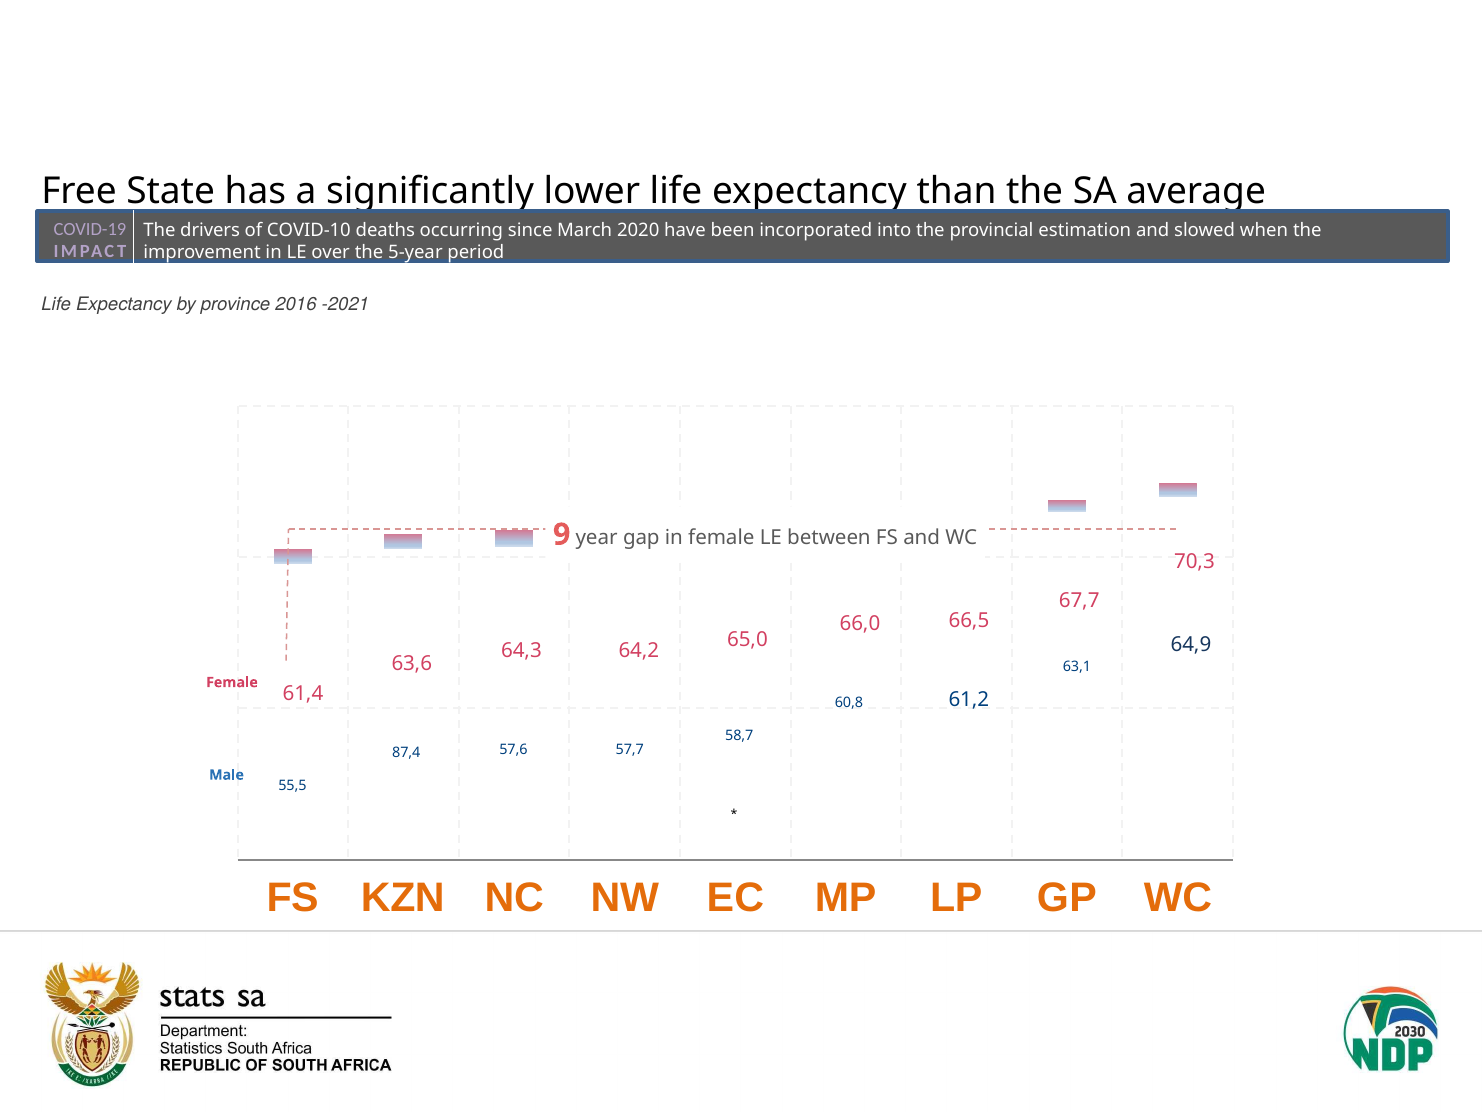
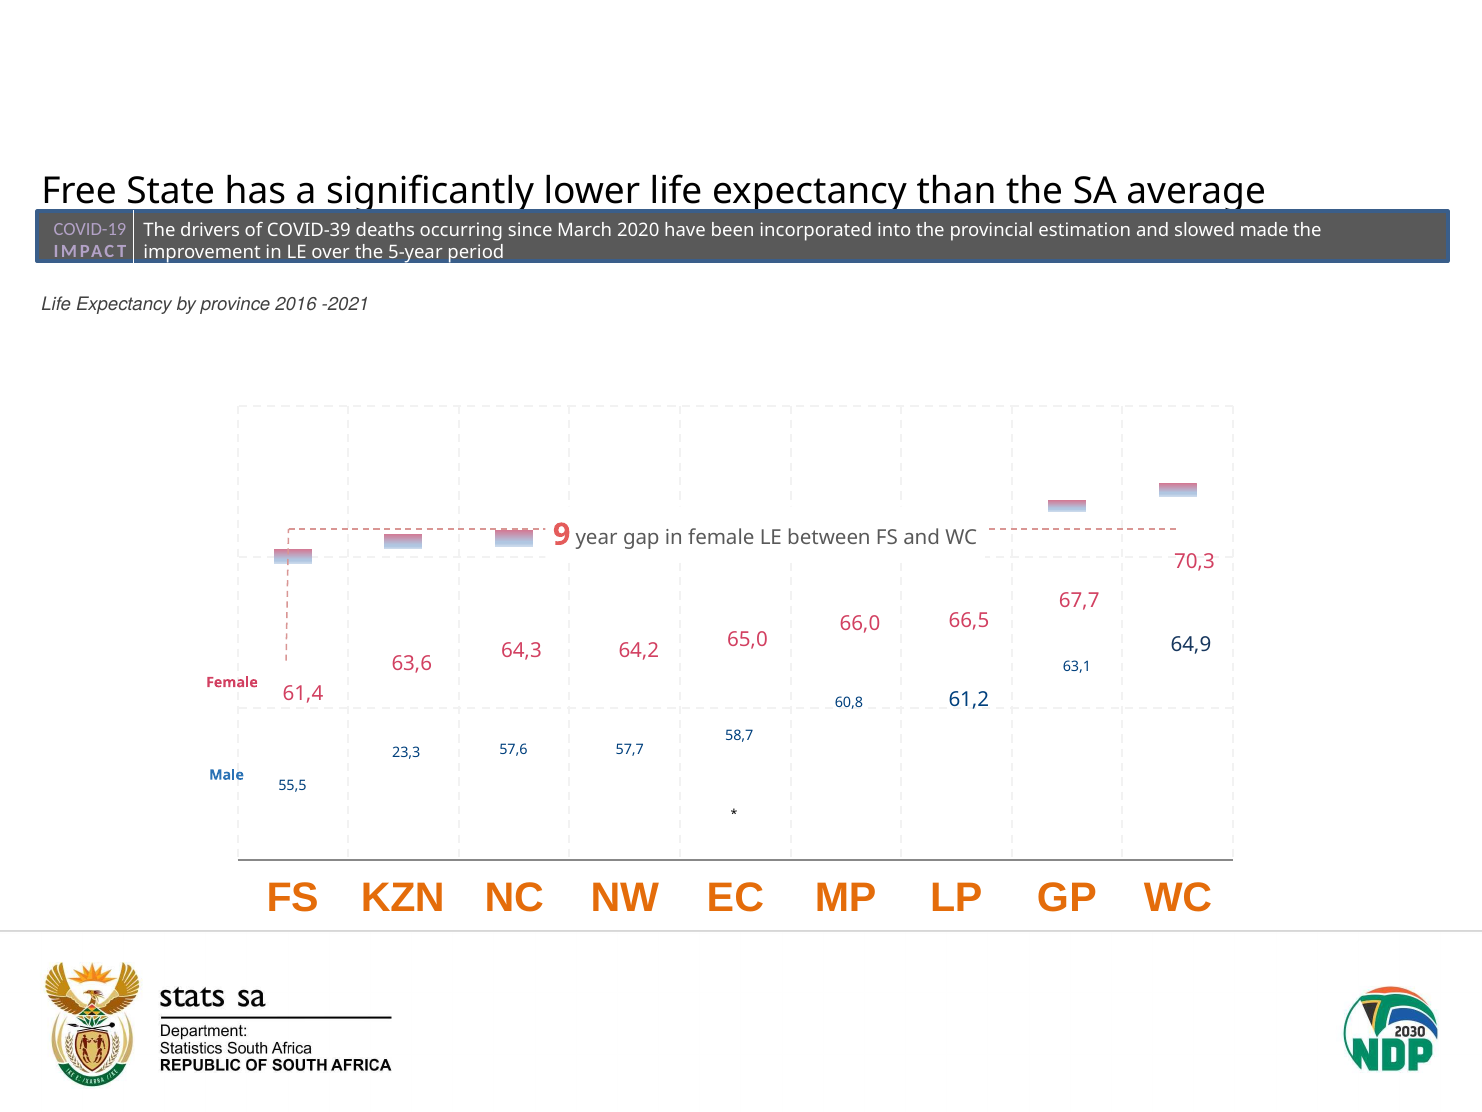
COVID-10: COVID-10 -> COVID-39 (309, 230)
when: when -> made (1264, 230)
87,4: 87,4 -> 23,3 (406, 752)
